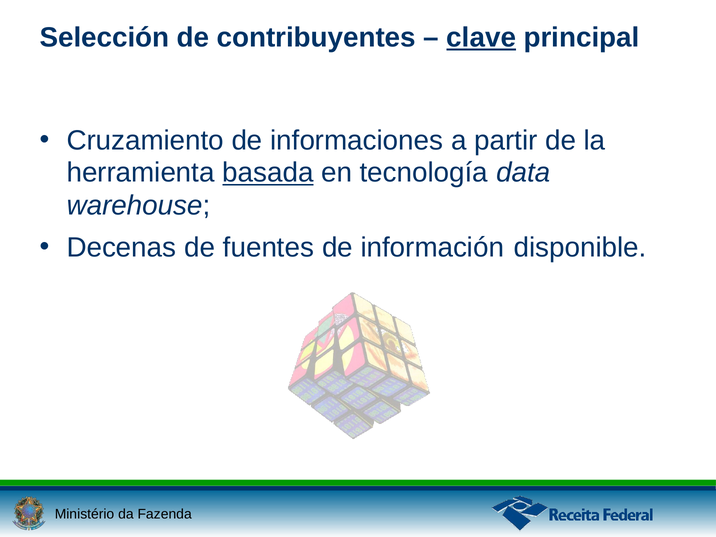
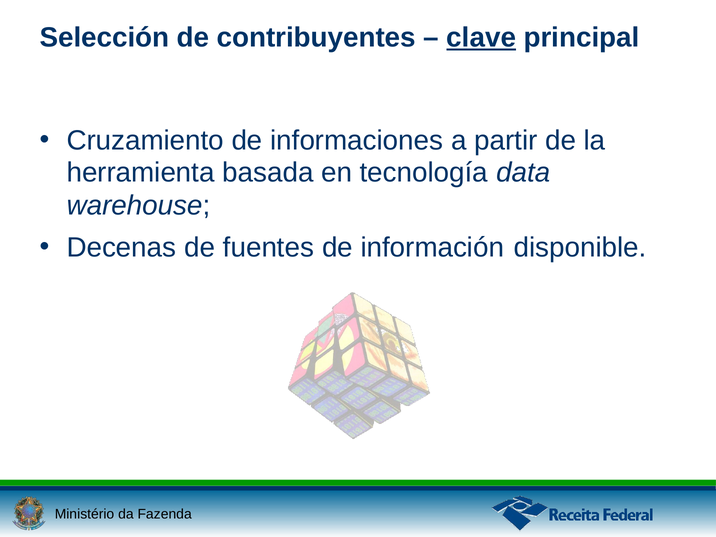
basada underline: present -> none (268, 173)
